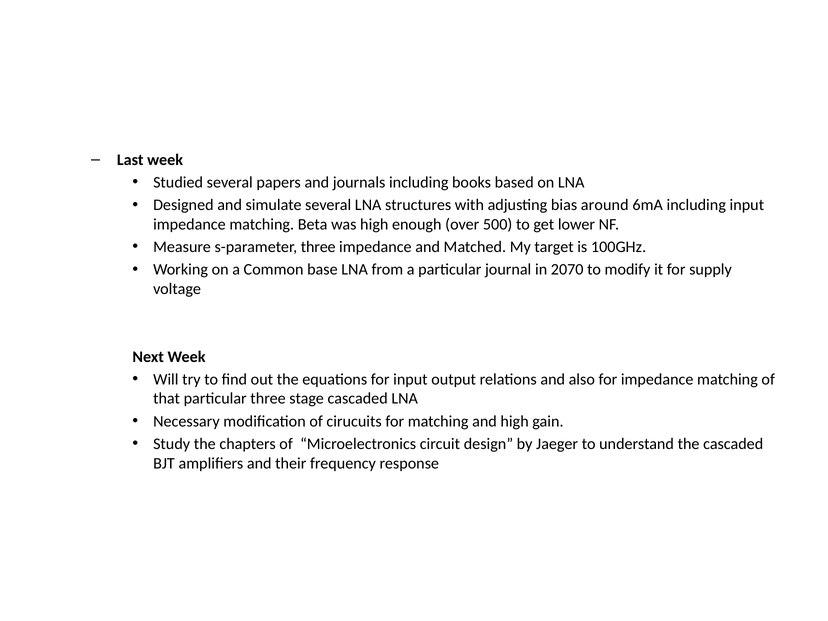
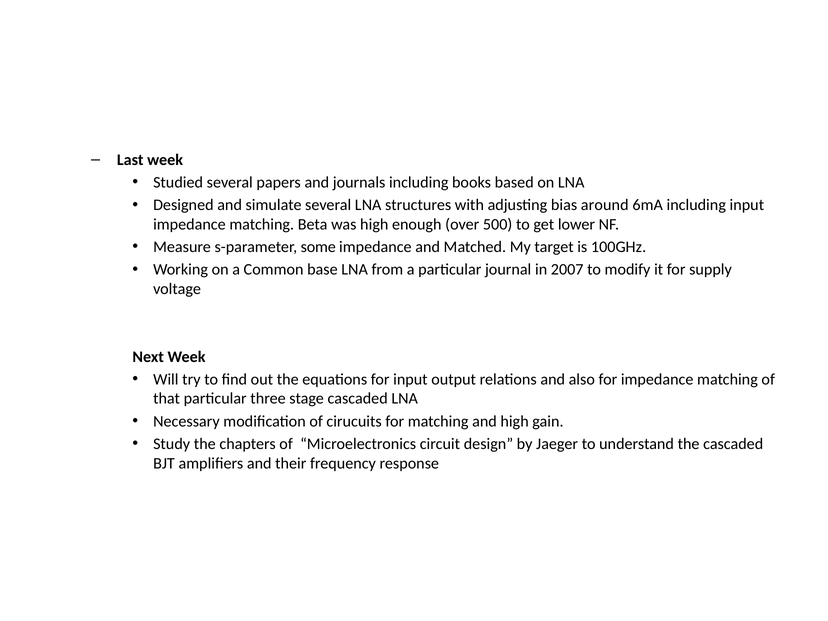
s-parameter three: three -> some (318, 247)
2070: 2070 -> 2007 (567, 270)
